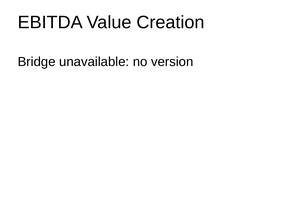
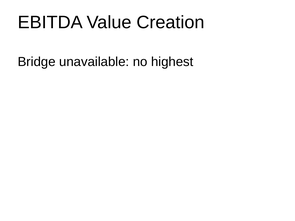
version: version -> highest (172, 62)
